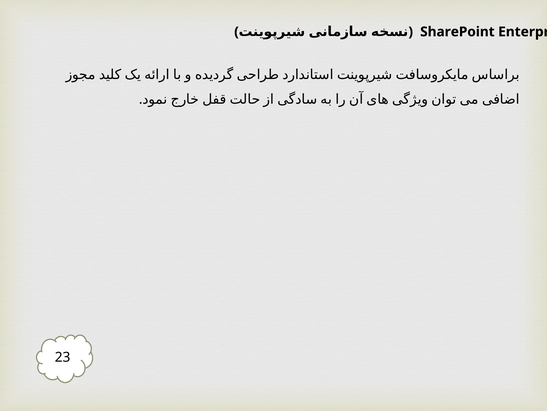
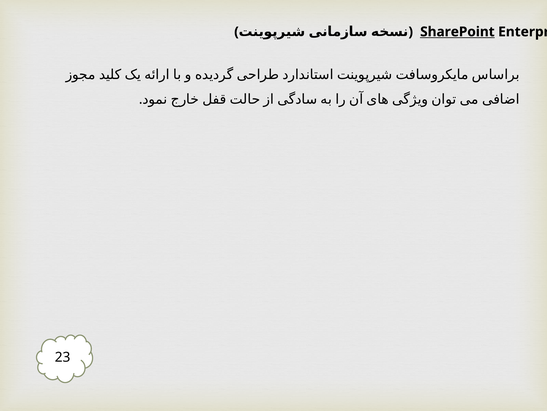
SharePoint underline: none -> present (457, 32)
